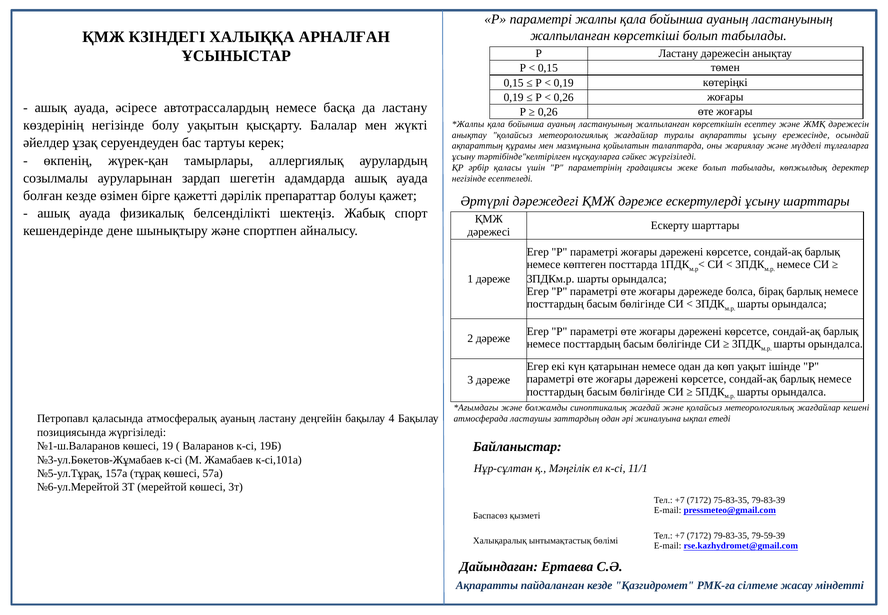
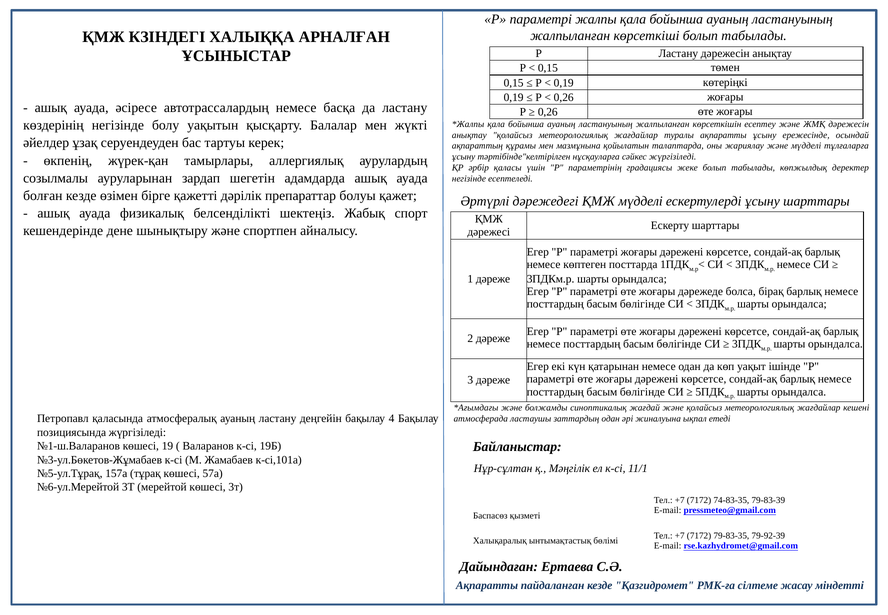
ҚМЖ дәреже: дәреже -> мүдделі (641, 201)
75-83-35: 75-83-35 -> 74-83-35 (731, 500)
79-59-39: 79-59-39 -> 79-92-39 (768, 536)
